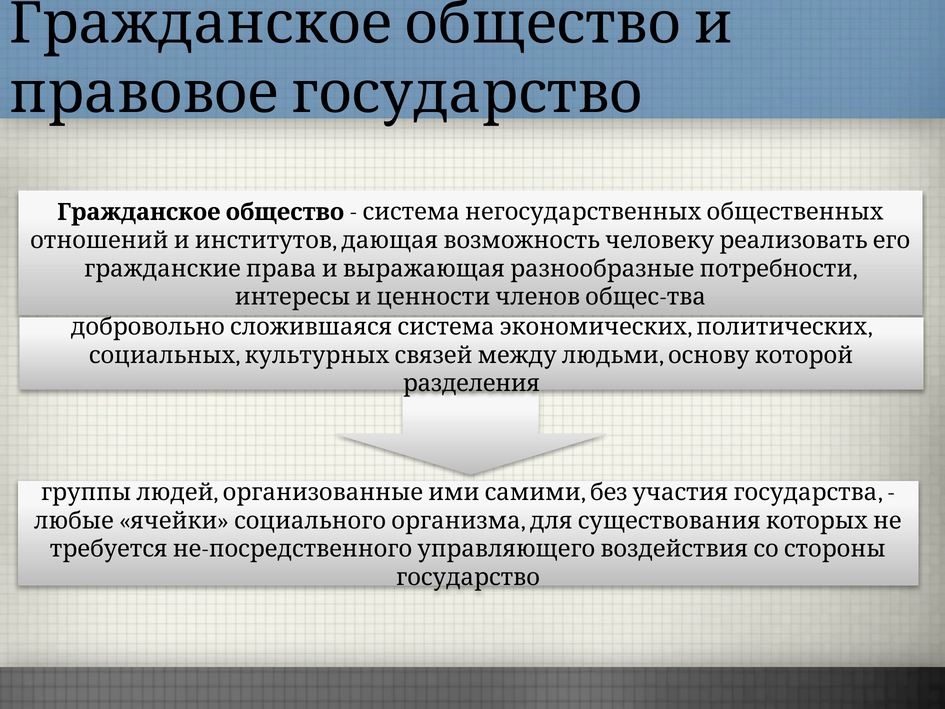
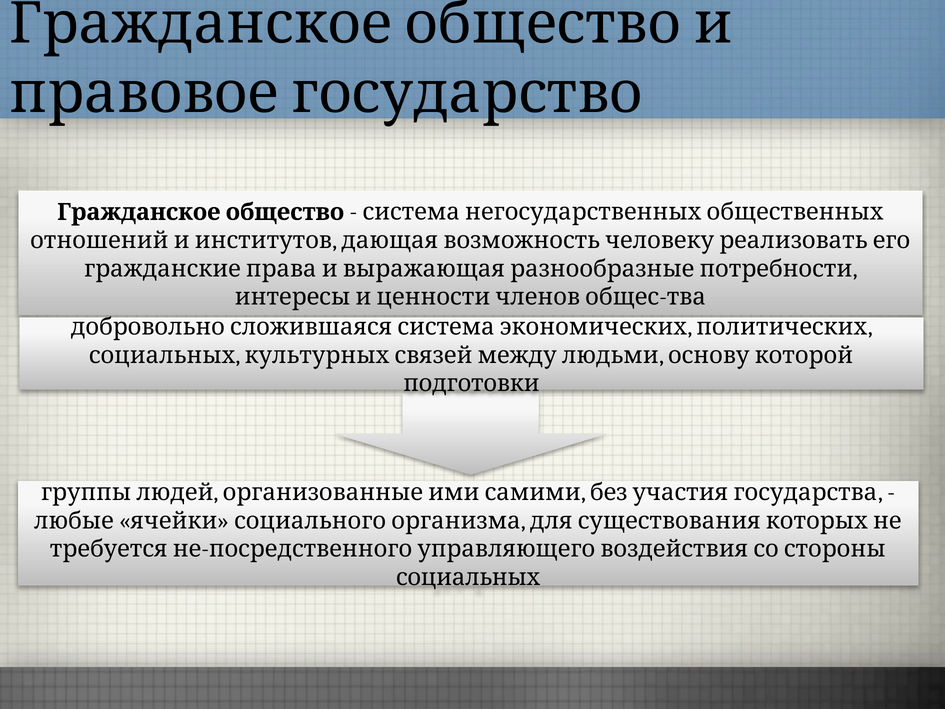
разделения: разделения -> подготовки (471, 383)
государство: государство -> социальных (468, 577)
